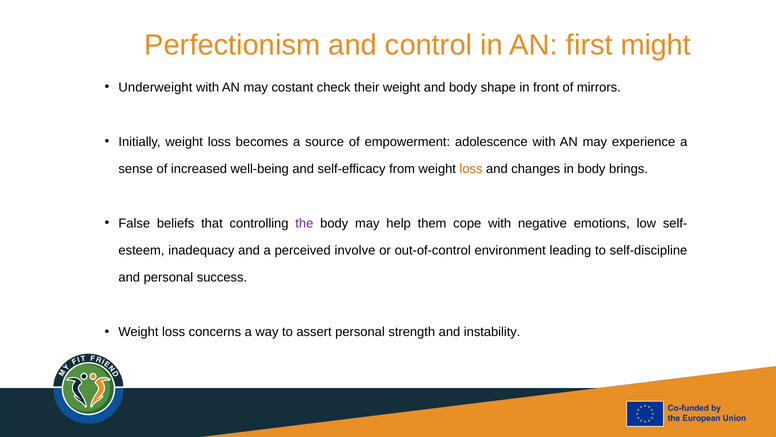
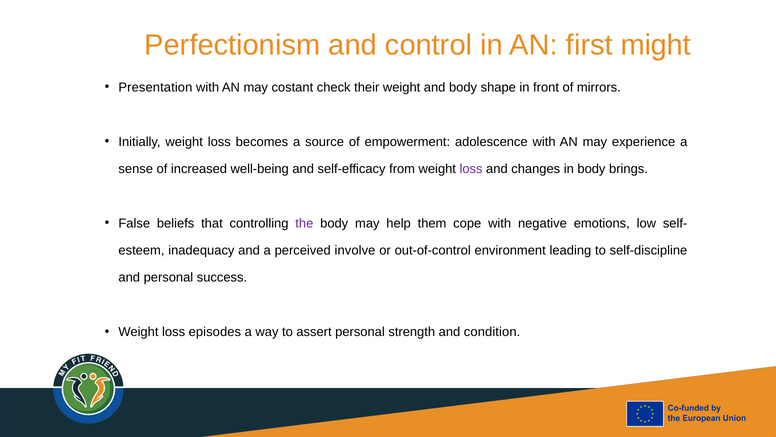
Underweight: Underweight -> Presentation (155, 87)
loss colour: orange -> purple (471, 169)
concerns: concerns -> episodes (215, 332)
instability: instability -> condition (492, 332)
